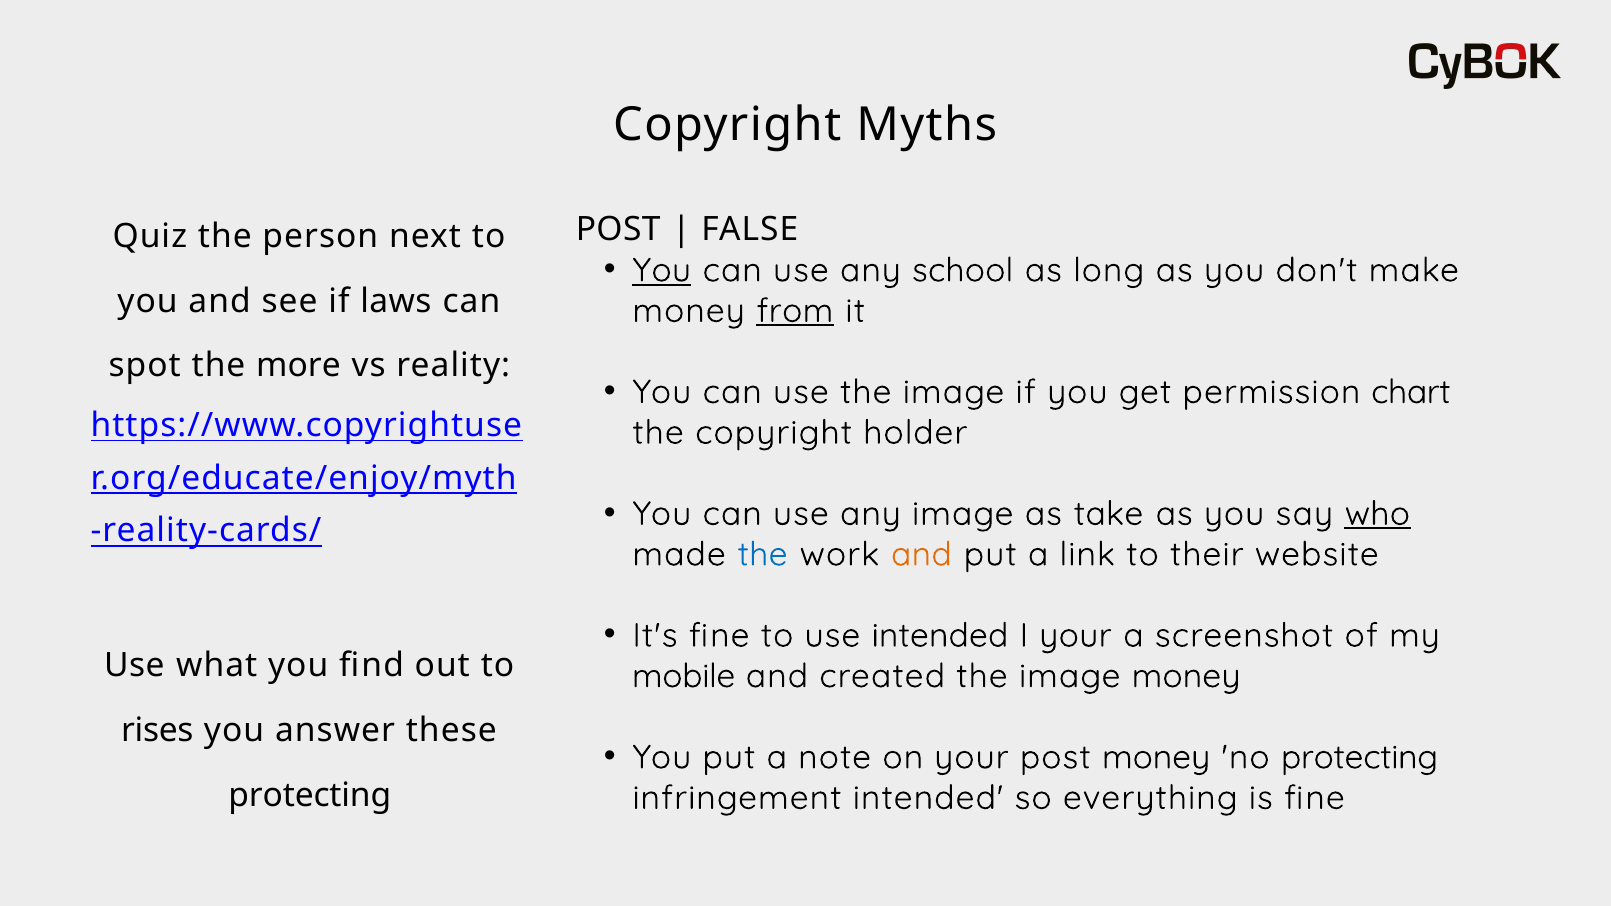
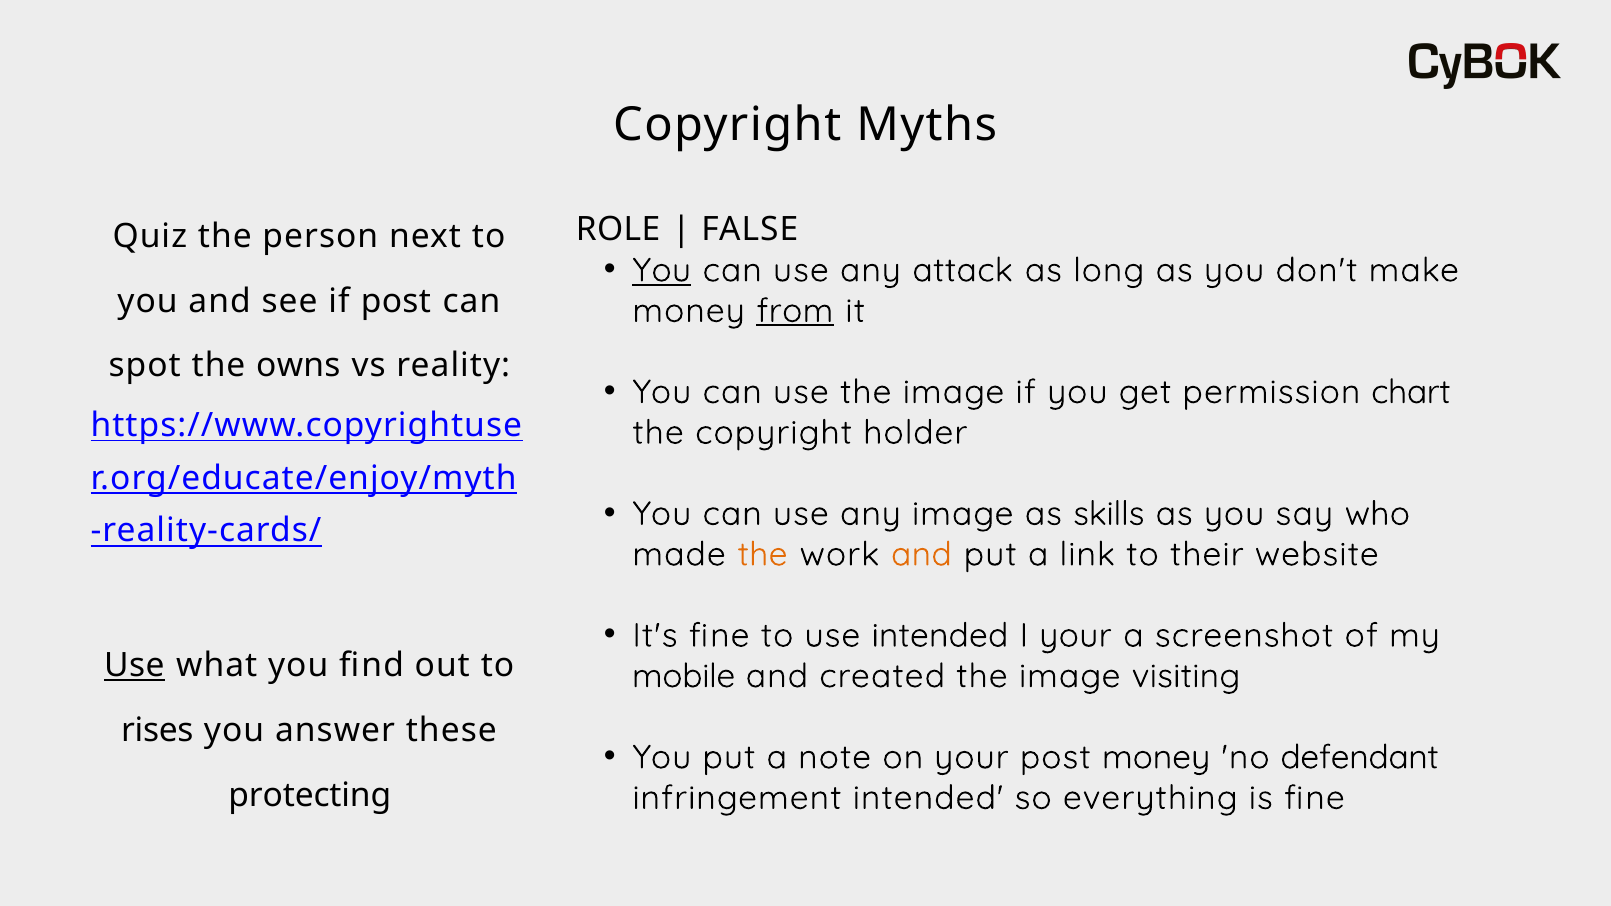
POST: POST -> ROLE (618, 230)
school: school -> attack (963, 270)
if laws: laws -> post (396, 301)
more: more -> owns (298, 366)
take: take -> skills (1109, 514)
who underline: present -> none (1377, 514)
the colour: blue -> orange (763, 554)
Use underline: none -> present (134, 666)
image money: money -> visiting (1186, 676)
no protecting: protecting -> defendant (1360, 757)
